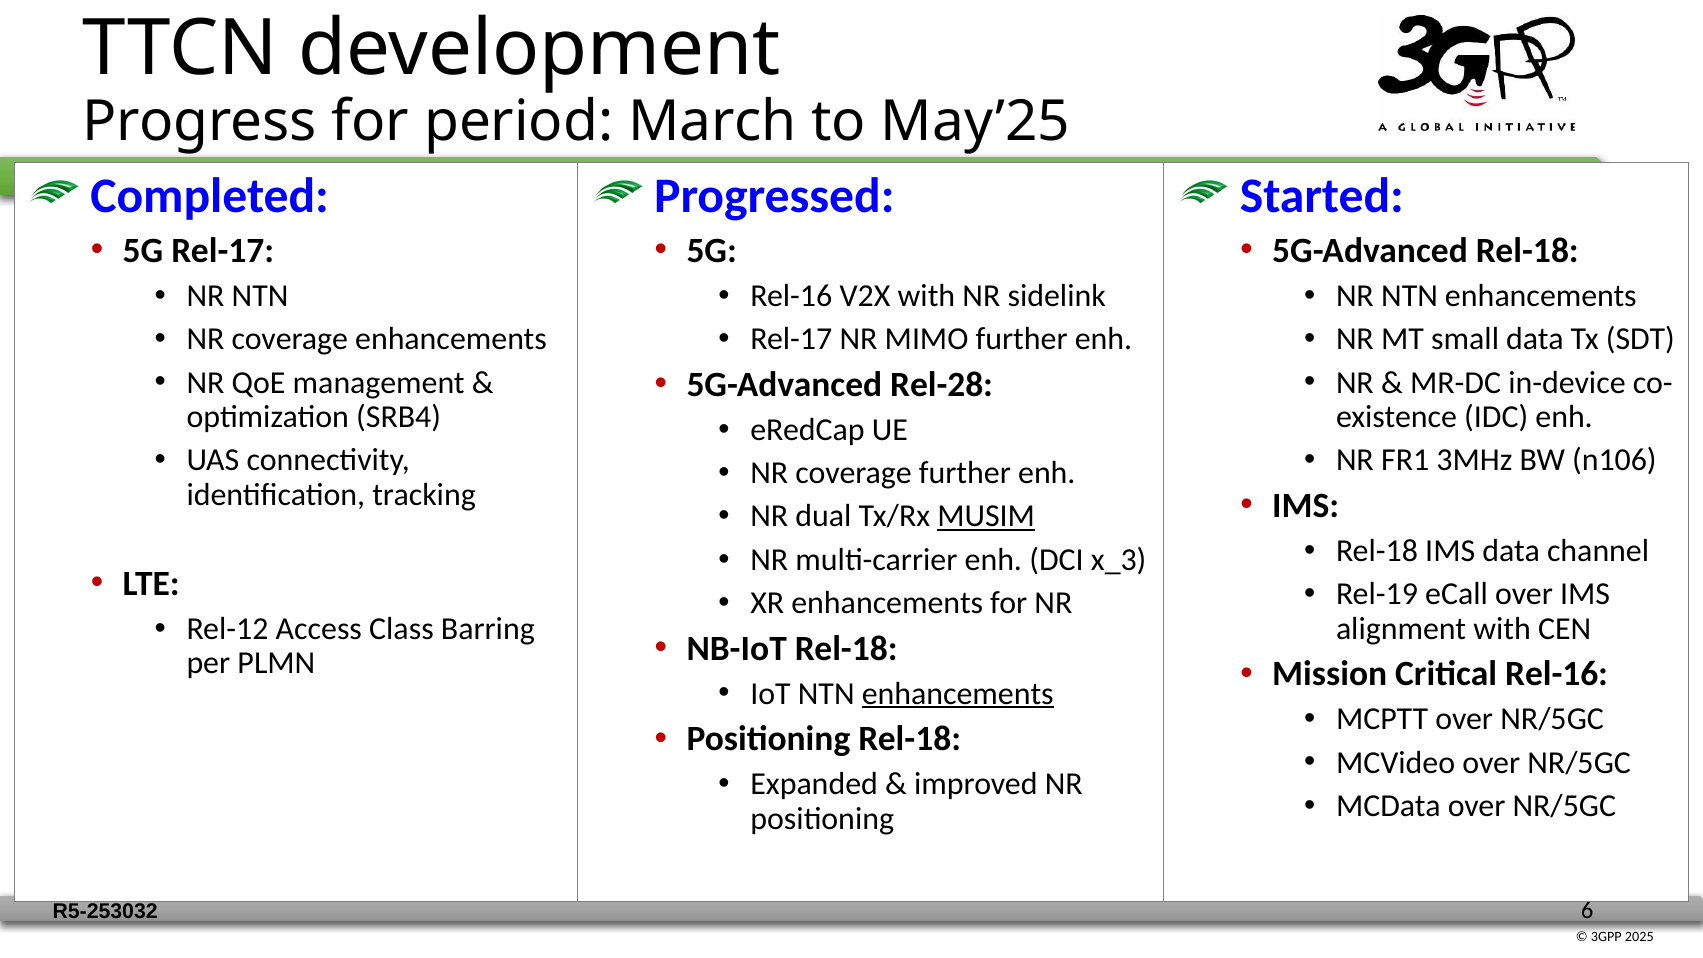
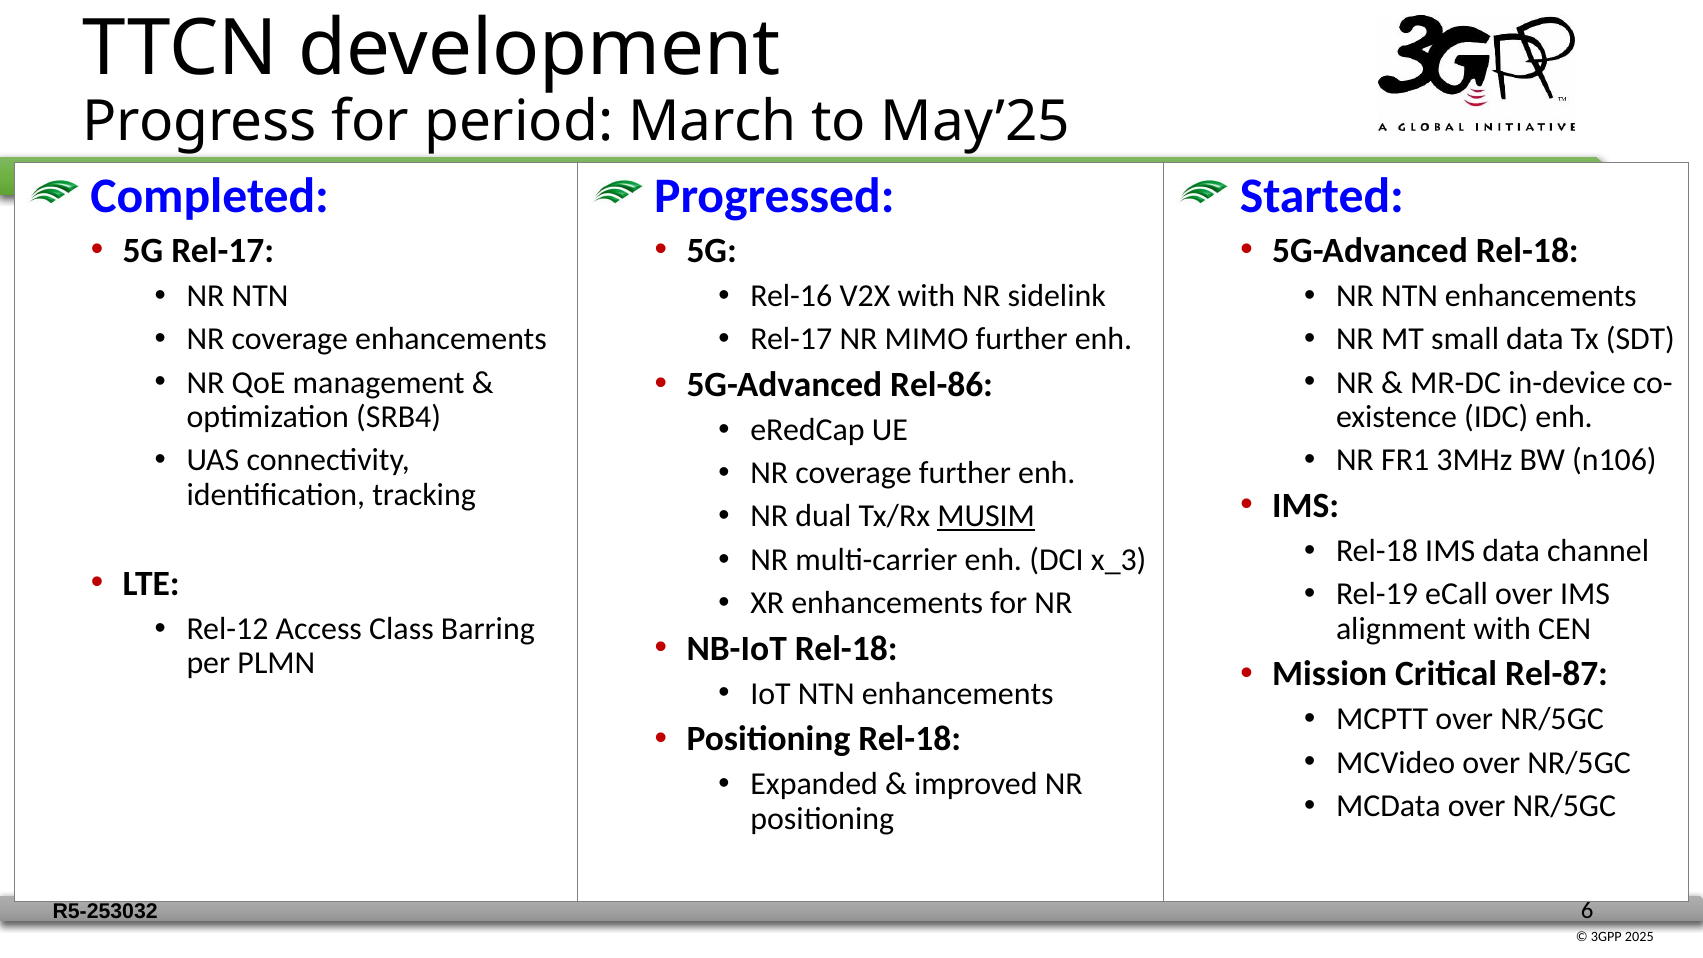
Rel-28: Rel-28 -> Rel-86 (942, 384)
Critical Rel-16: Rel-16 -> Rel-87 (1557, 674)
enhancements underline: present -> none (958, 694)
